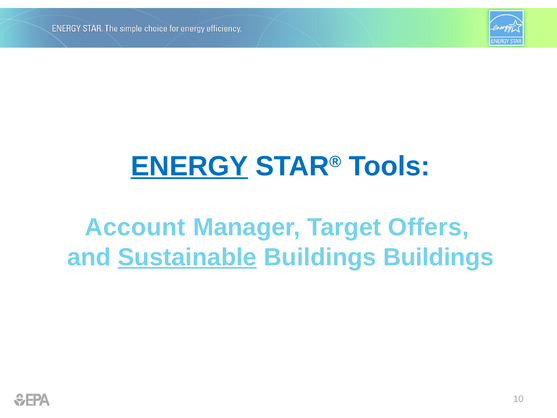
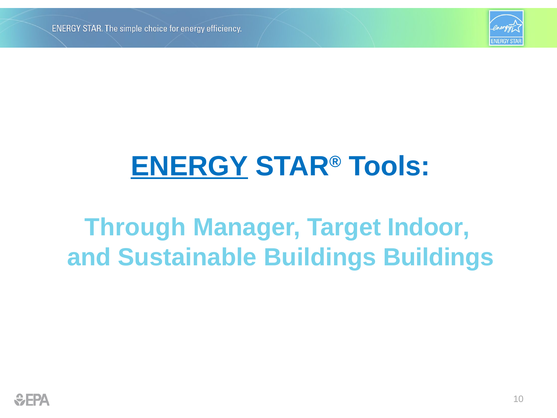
Account: Account -> Through (135, 227)
Offers: Offers -> Indoor (429, 227)
Sustainable underline: present -> none (187, 257)
